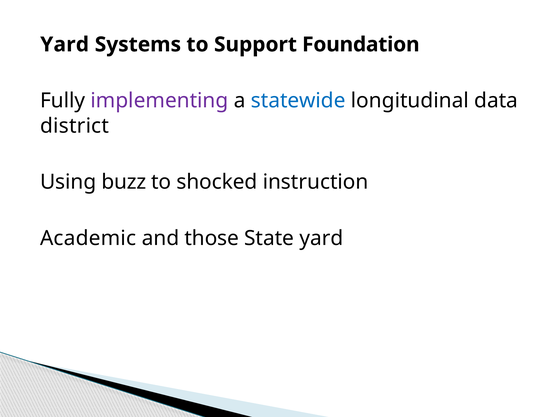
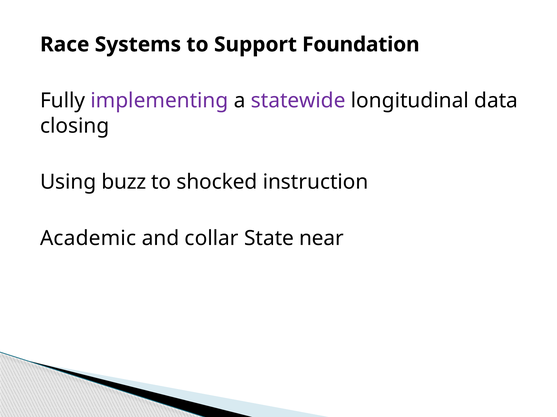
Yard: Yard -> Race (65, 45)
statewide colour: blue -> purple (298, 101)
district: district -> closing (75, 126)
those: those -> collar (212, 239)
State yard: yard -> near (322, 239)
